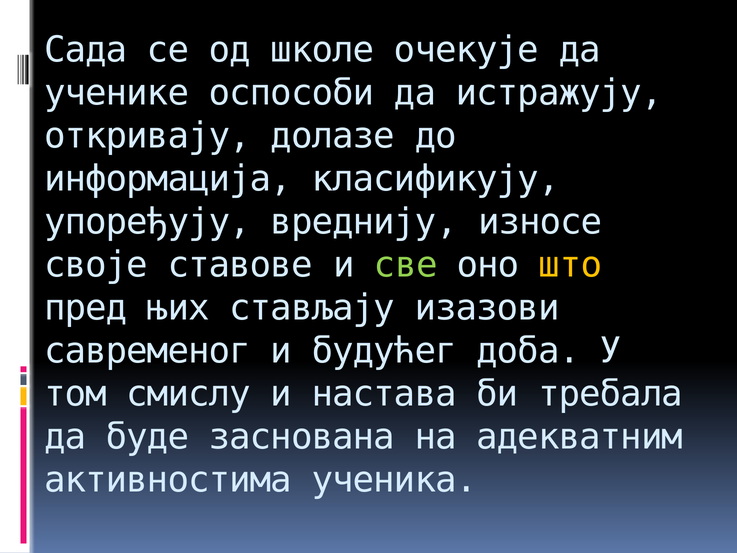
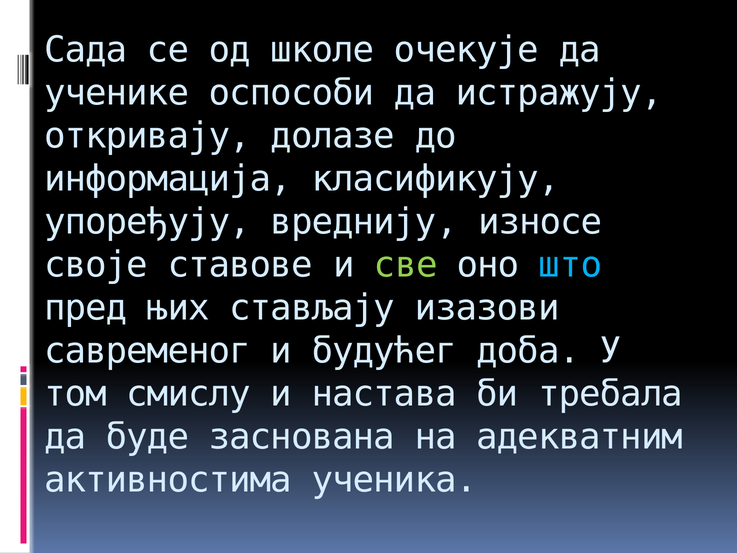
што colour: yellow -> light blue (570, 265)
